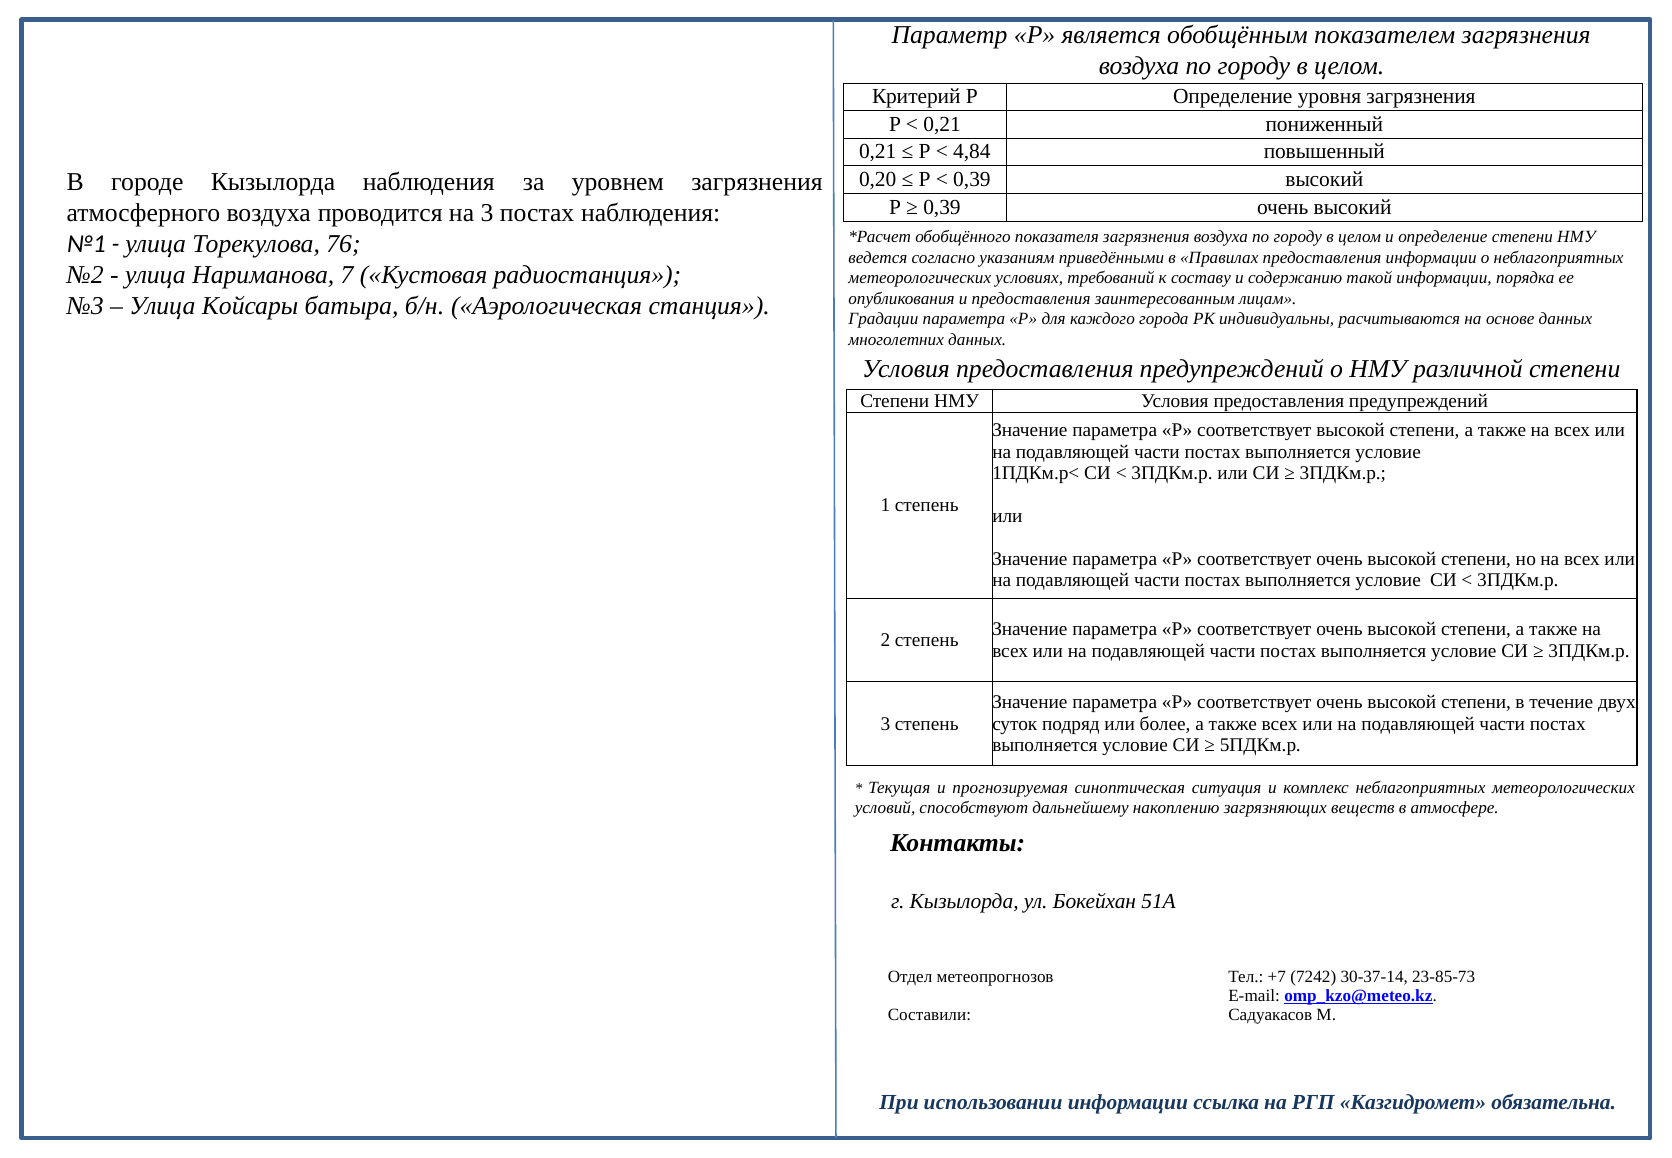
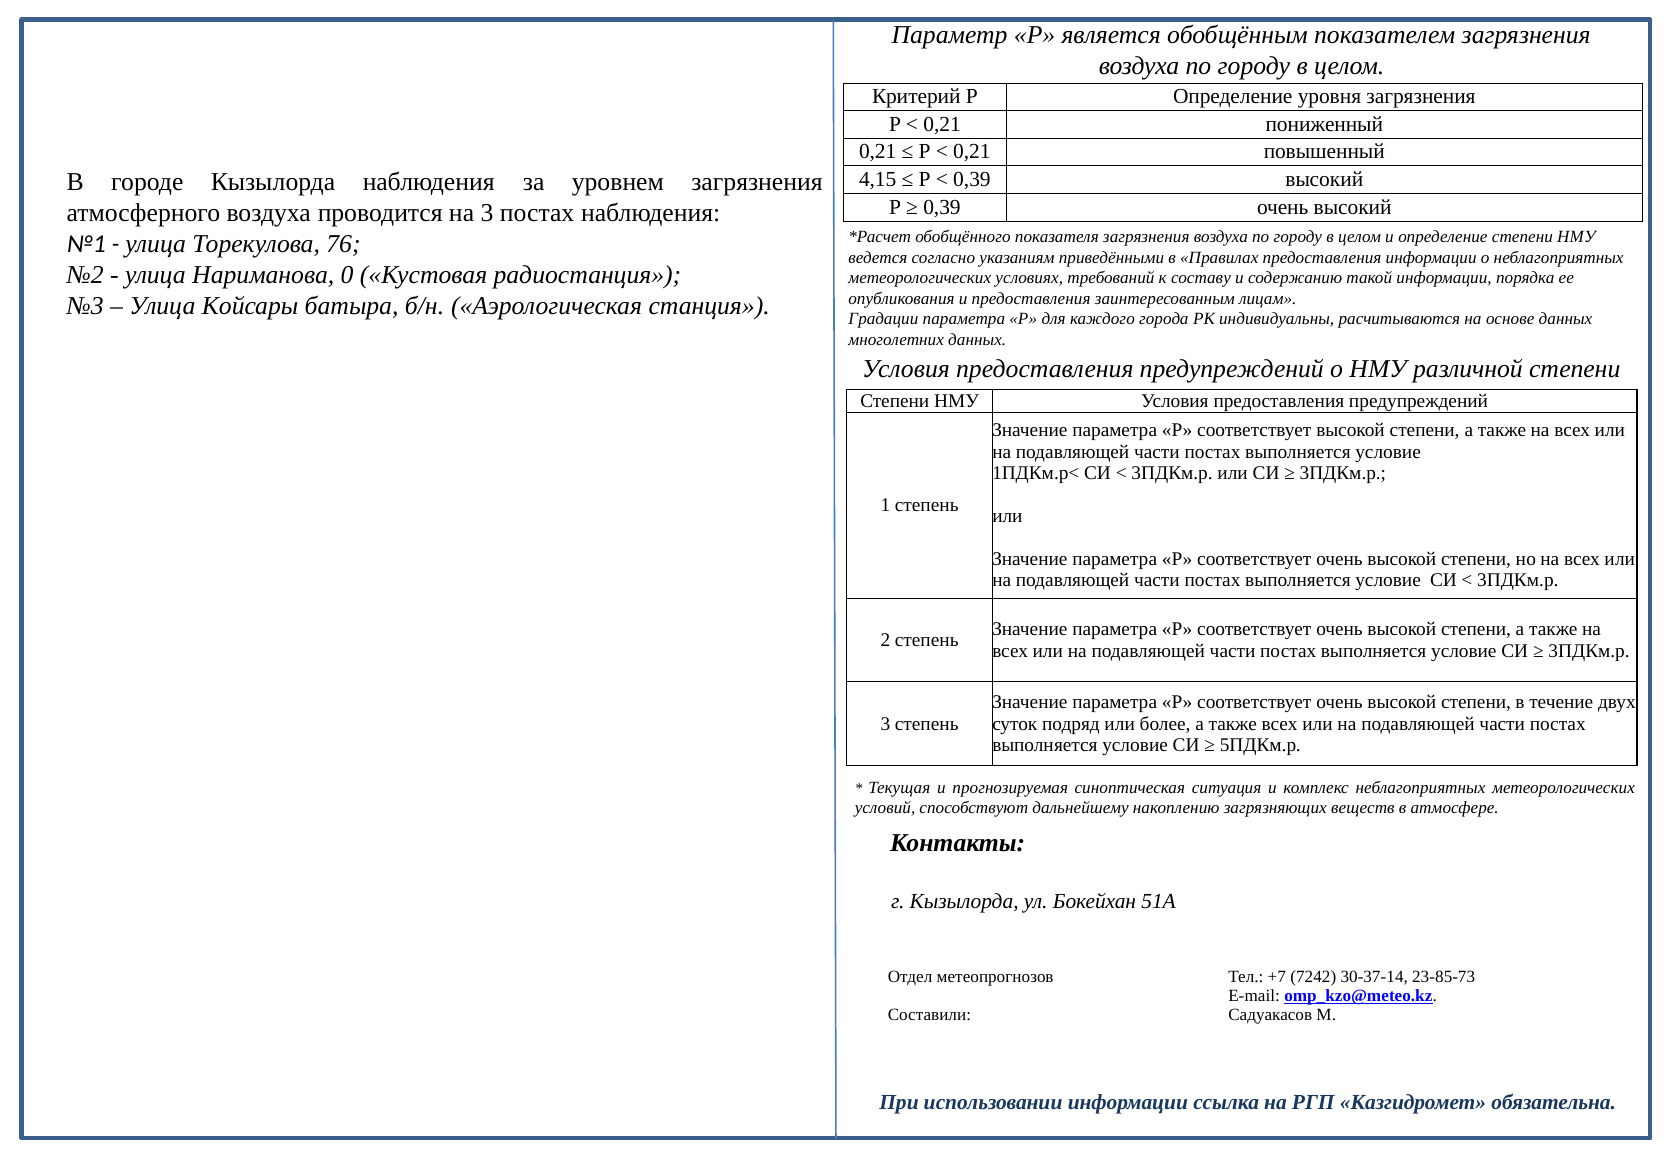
4,84: 4,84 -> 0,21 (972, 152)
0,20: 0,20 -> 4,15 (878, 179)
7: 7 -> 0 (347, 275)
